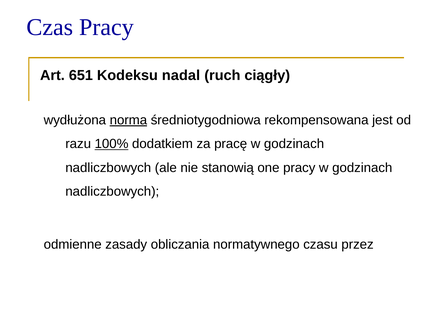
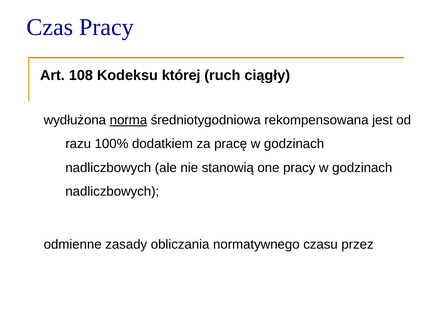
651: 651 -> 108 (81, 75)
nadal: nadal -> której (181, 75)
100% underline: present -> none (112, 144)
